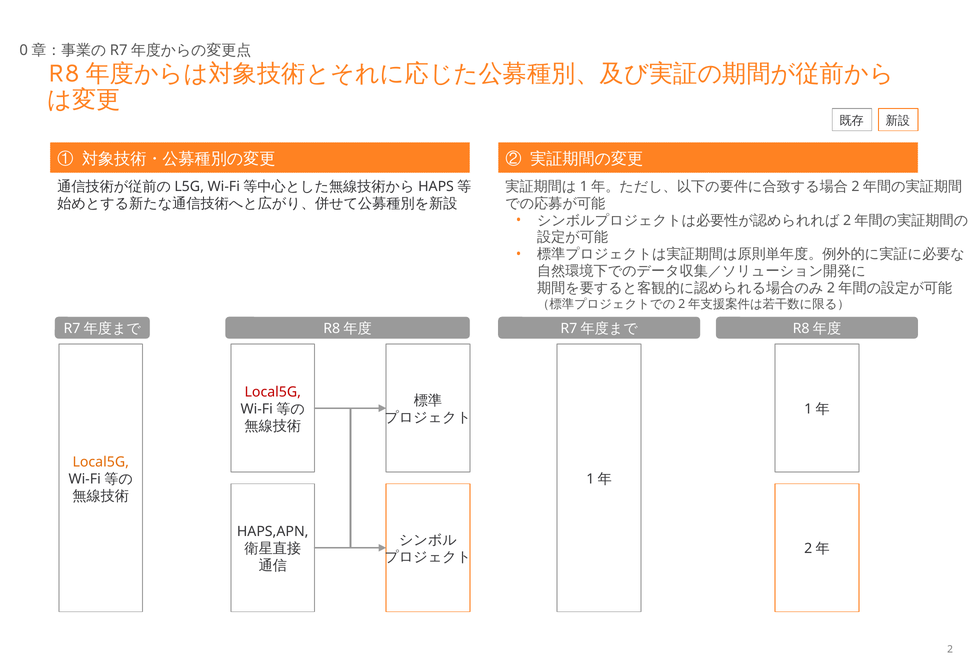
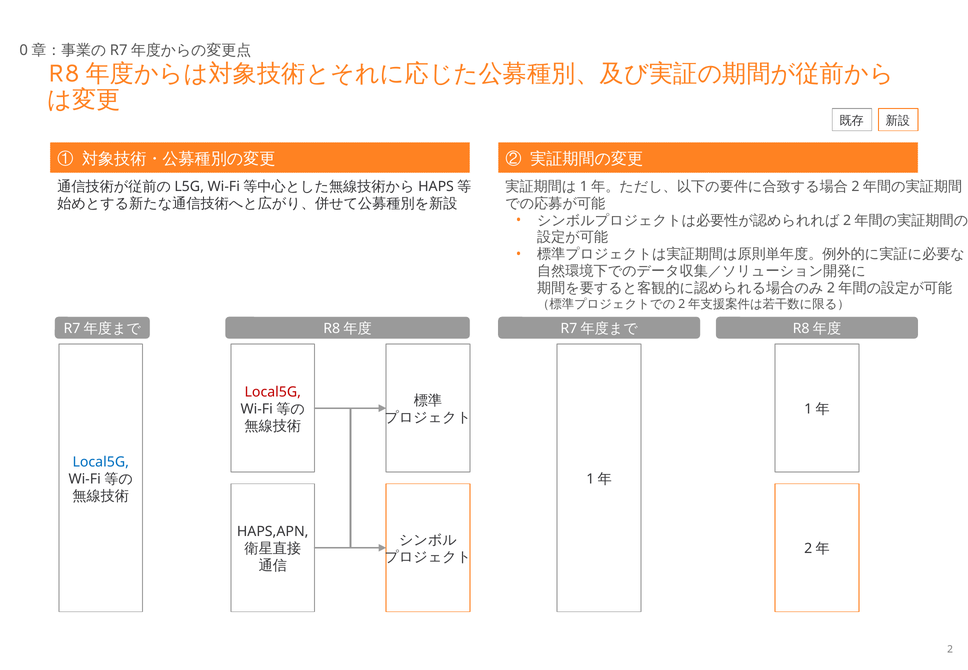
Local5G colour: orange -> blue (101, 462)
